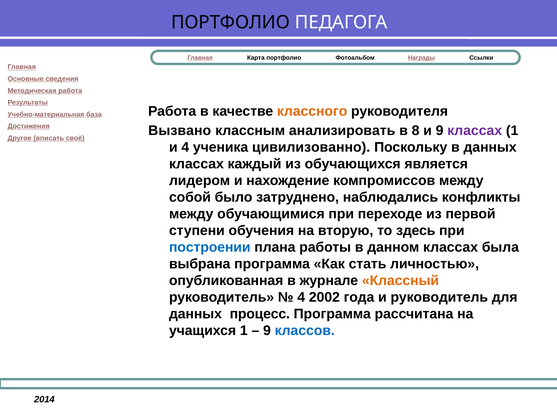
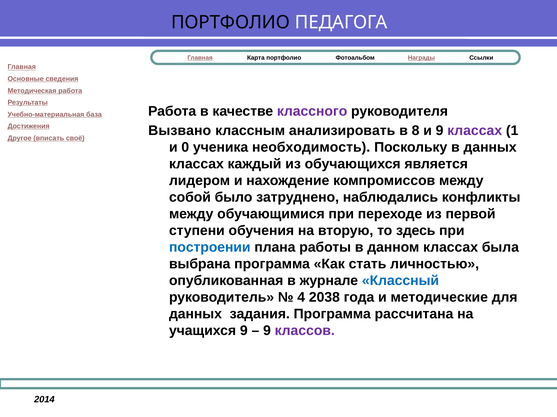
классного colour: orange -> purple (312, 111)
и 4: 4 -> 0 (185, 148)
цивилизованно: цивилизованно -> необходимость (311, 148)
Классный colour: orange -> blue (400, 281)
2002: 2002 -> 2038 (324, 298)
и руководитель: руководитель -> методические (439, 298)
процесс: процесс -> задания (260, 315)
учащихся 1: 1 -> 9 (244, 331)
классов colour: blue -> purple (305, 331)
